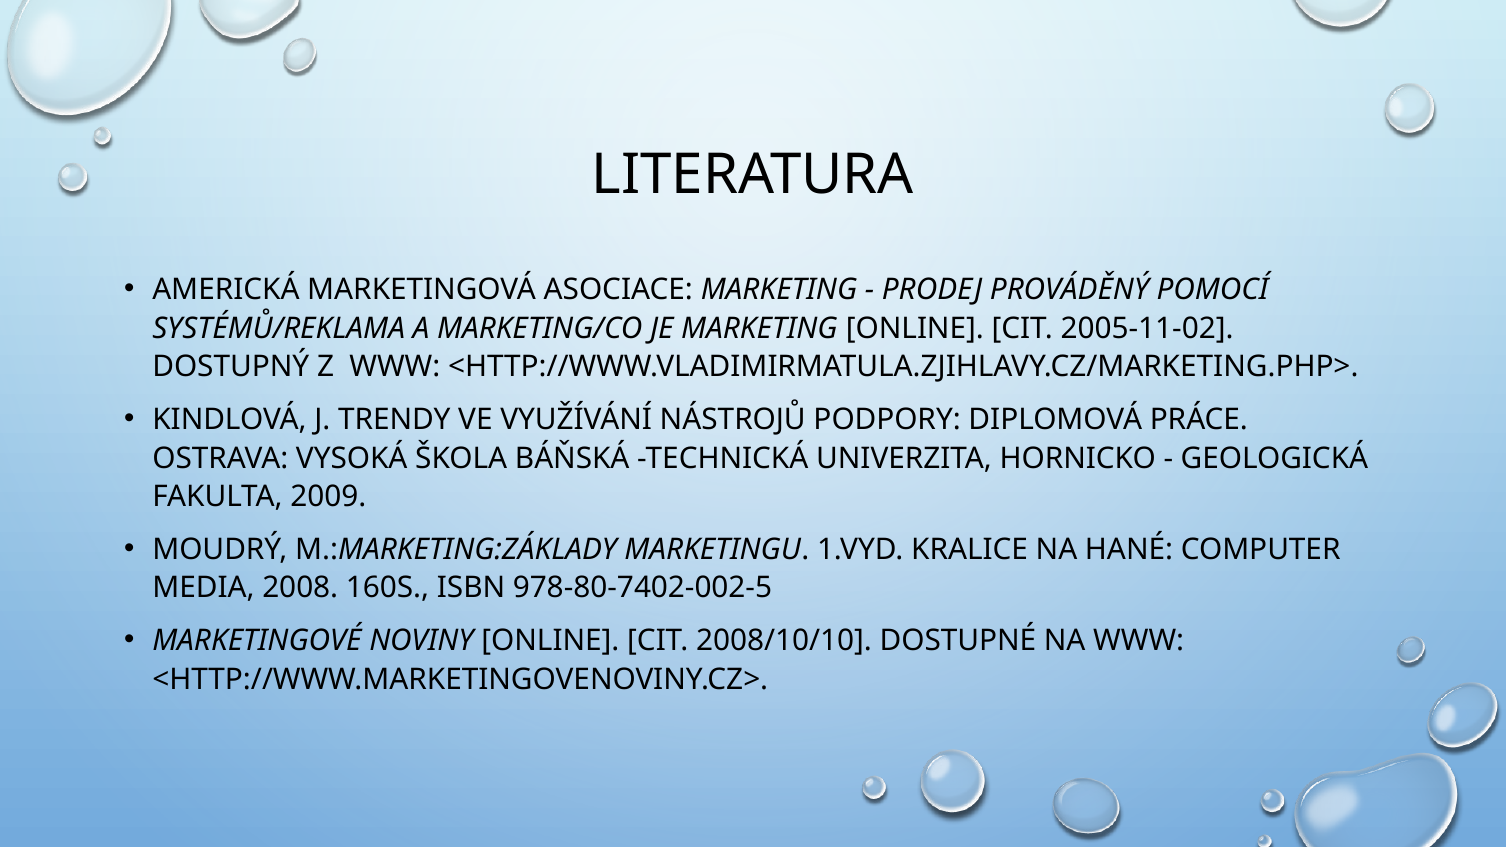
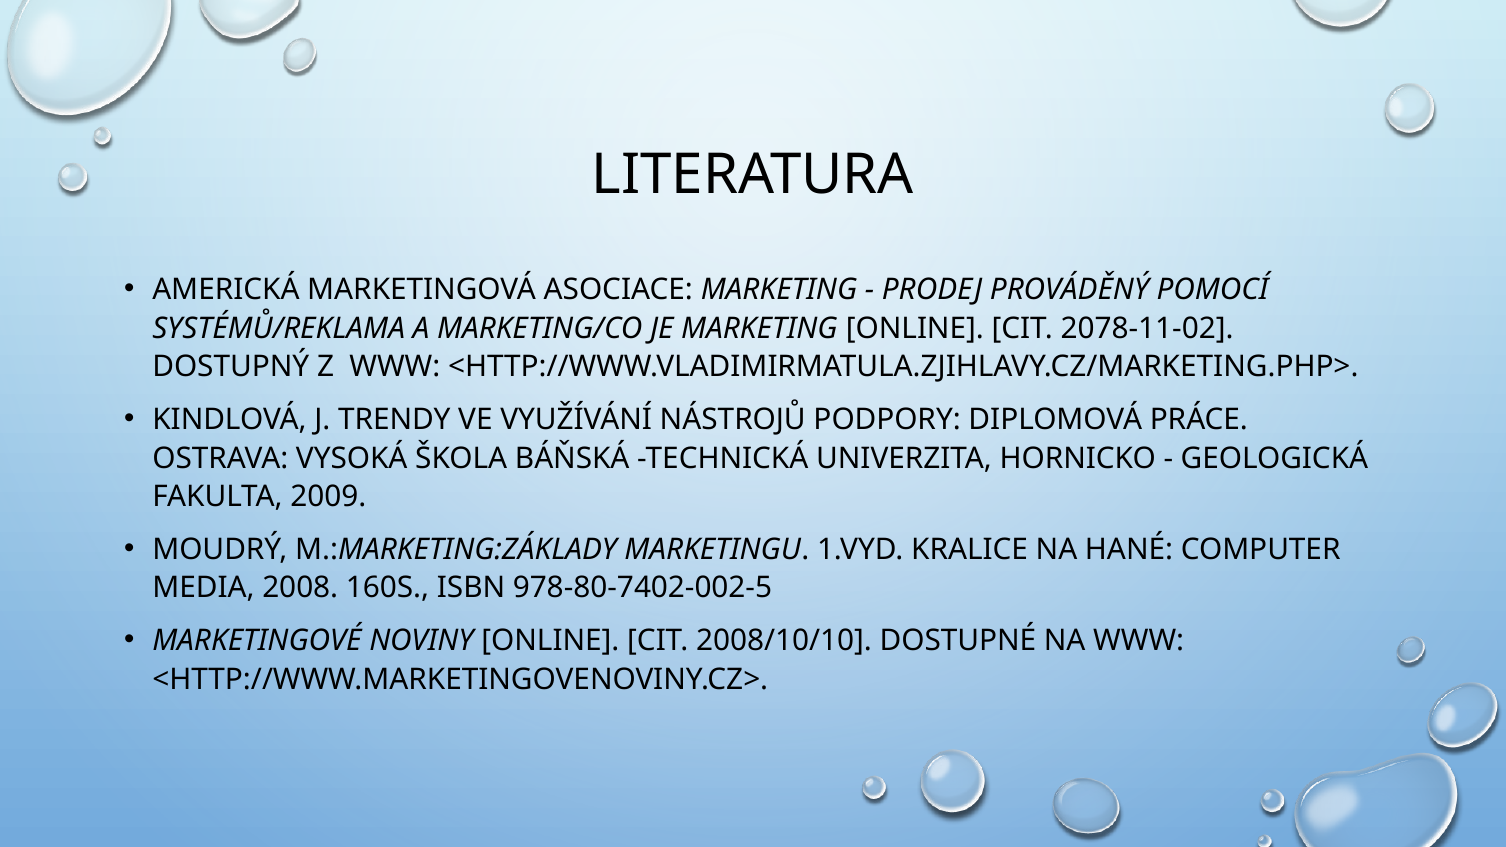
2005-11-02: 2005-11-02 -> 2078-11-02 (1147, 328)
